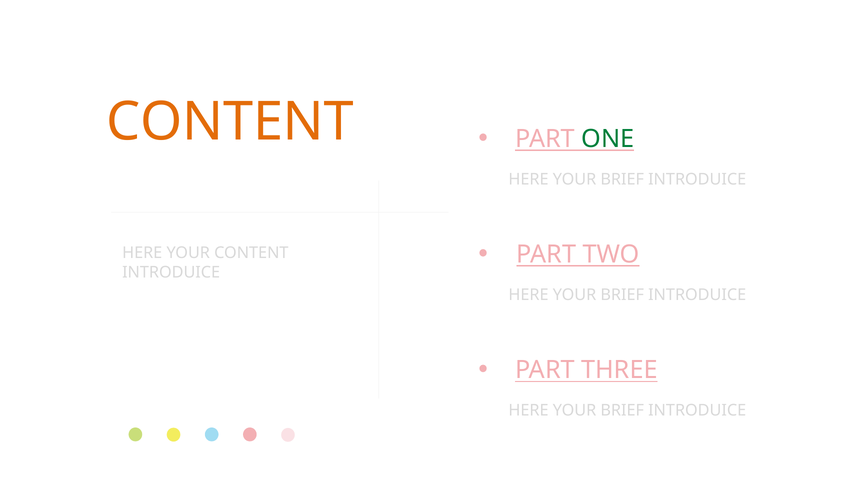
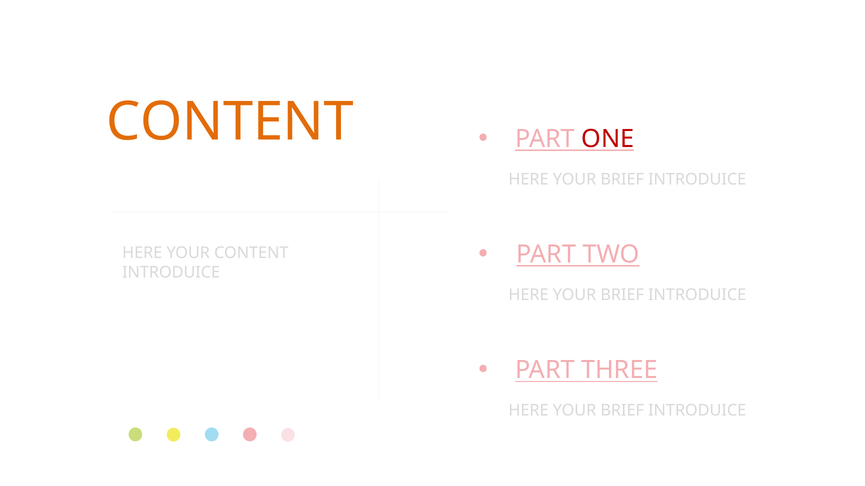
ONE colour: green -> red (608, 139)
